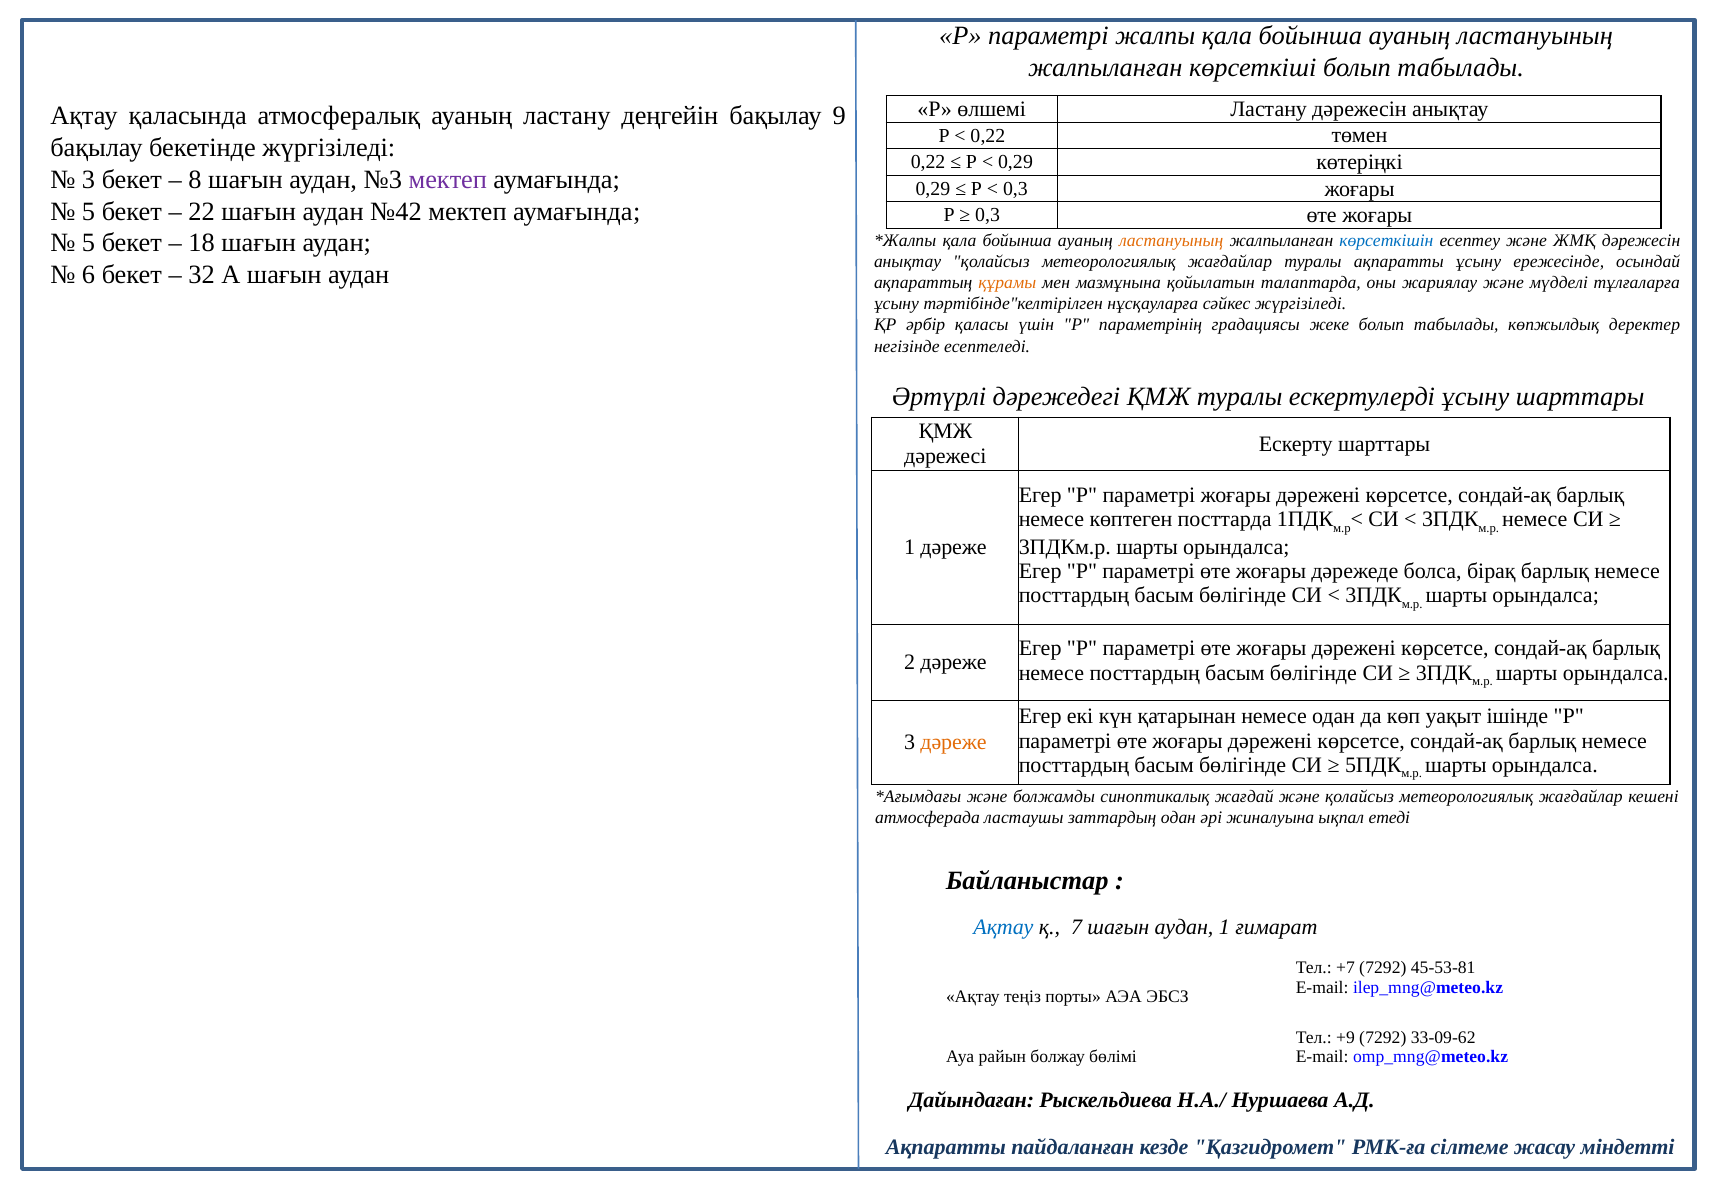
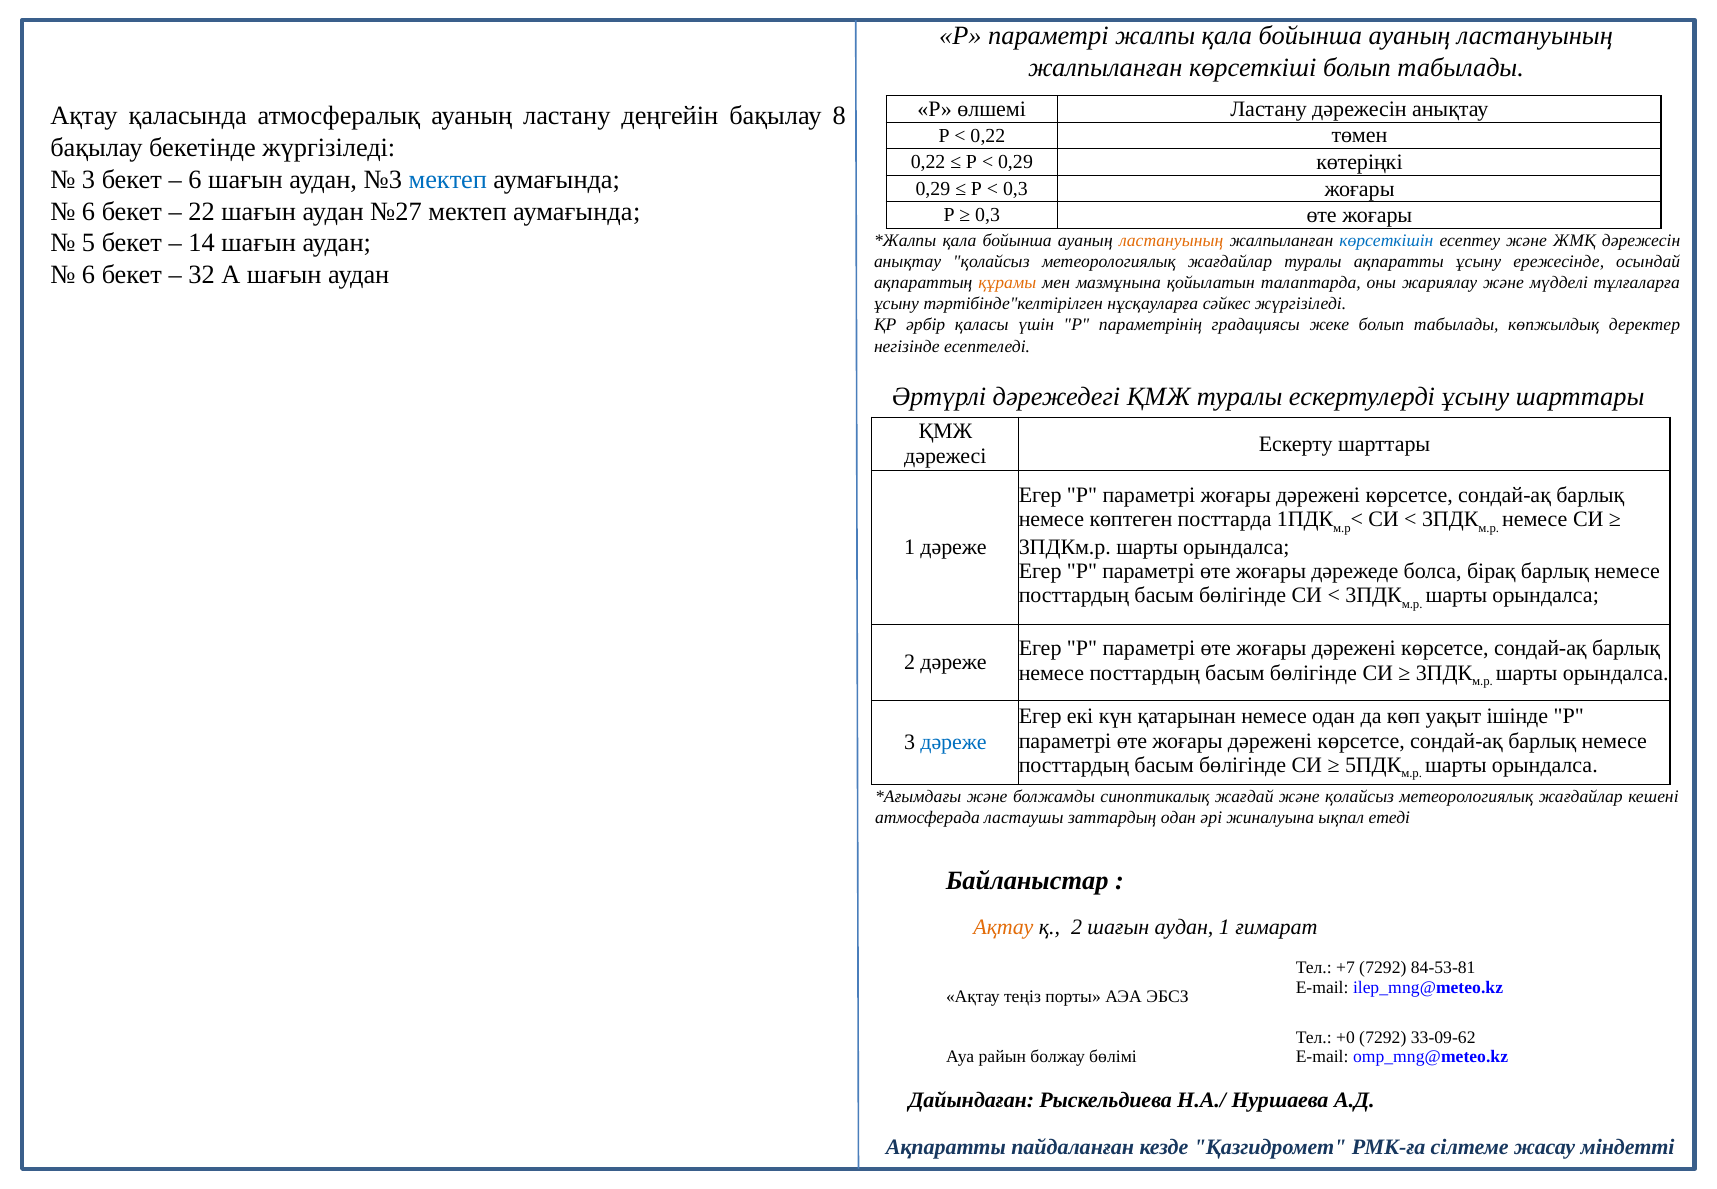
9: 9 -> 8 (839, 116)
8: 8 -> 6 (195, 180)
мектеп colour: purple -> blue (448, 180)
5: 5 -> 6 (89, 211)
№42: №42 -> №27 (396, 211)
18: 18 -> 14 (202, 243)
дәреже colour: orange -> blue (954, 742)
Ақтау colour: blue -> orange (1003, 927)
қ 7: 7 -> 2 (1077, 927)
45-53-81: 45-53-81 -> 84-53-81 (1443, 967)
+9: +9 -> +0 (1345, 1037)
